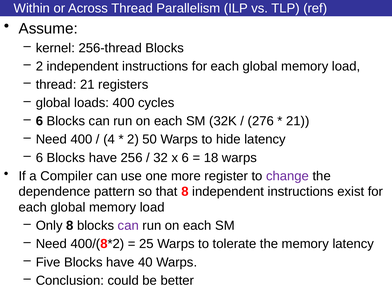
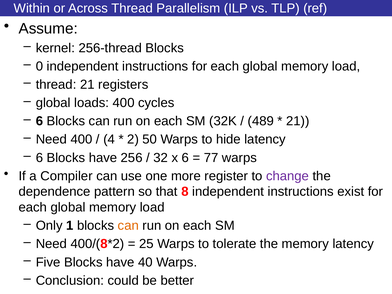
2: 2 -> 0 (39, 66)
276: 276 -> 489 (261, 121)
18: 18 -> 77 (211, 158)
Only 8: 8 -> 1 (70, 226)
can colour: purple -> orange (128, 226)
